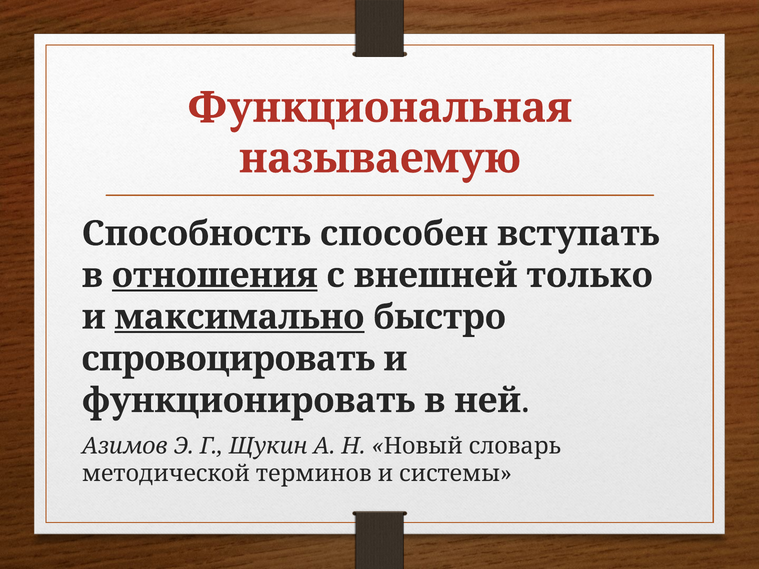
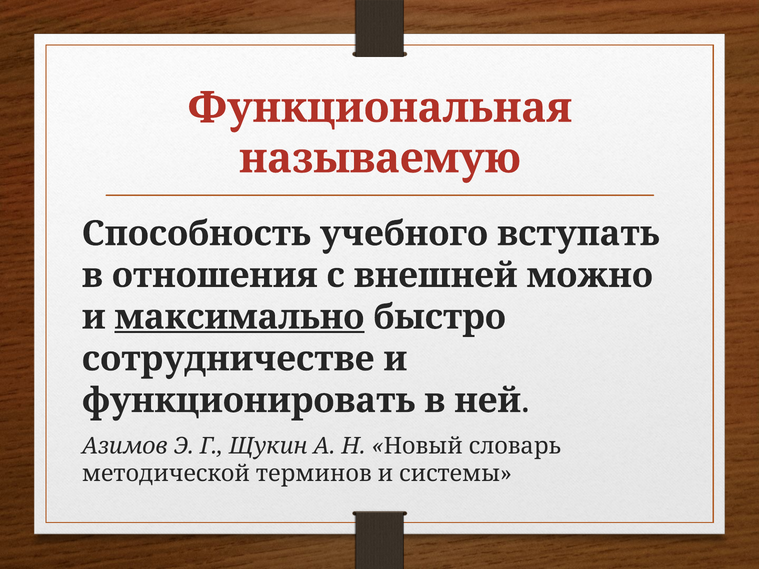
способен: способен -> учебного (404, 234)
отношения underline: present -> none (215, 276)
только: только -> можно (590, 276)
спровоцировать: спровоцировать -> сотрудничестве (228, 359)
